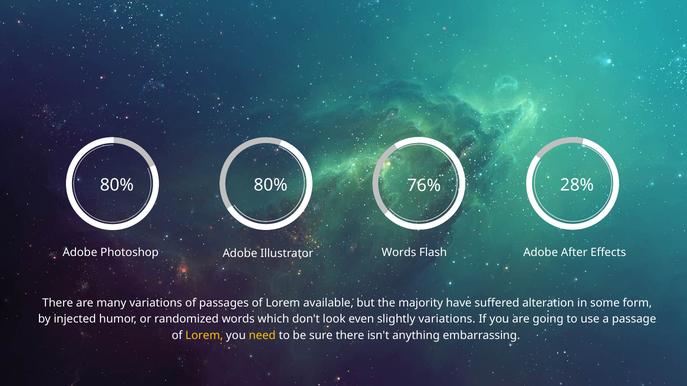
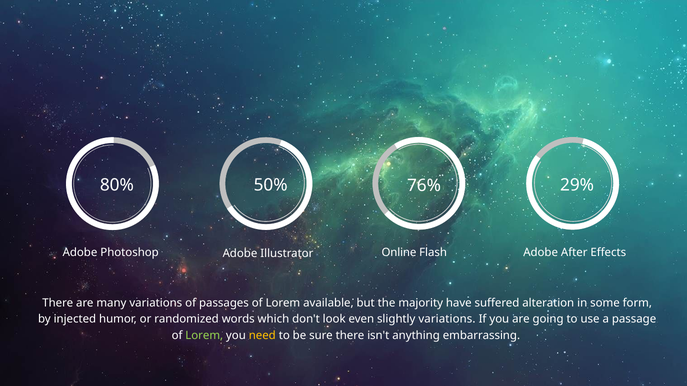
80% 80%: 80% -> 50% (271, 186)
28%: 28% -> 29% (577, 186)
Illustrator Words: Words -> Online (399, 253)
Lorem colour: yellow -> light green (204, 336)
